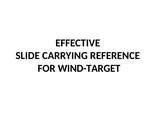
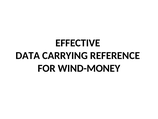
SLIDE: SLIDE -> DATA (28, 55)
WIND-TARGET: WIND-TARGET -> WIND-MONEY (89, 68)
